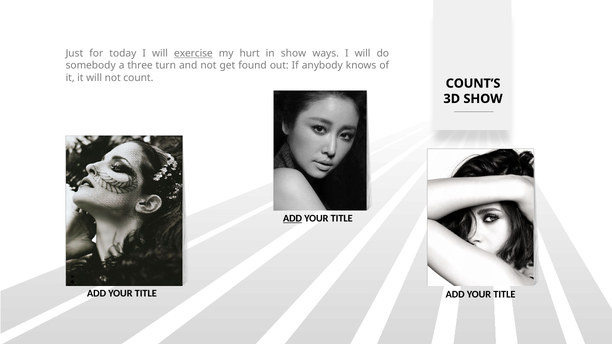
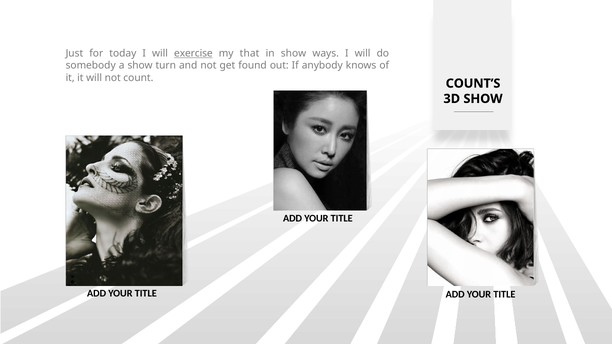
hurt: hurt -> that (250, 53)
a three: three -> show (140, 66)
ADD underline: present -> none (292, 219)
